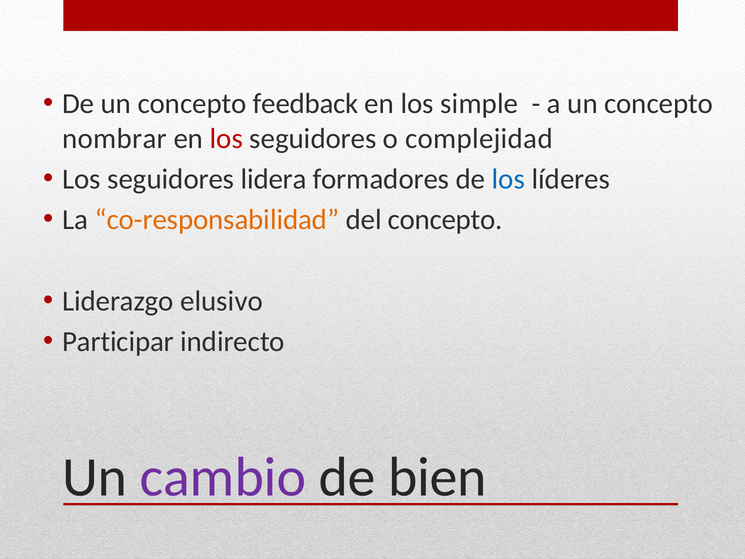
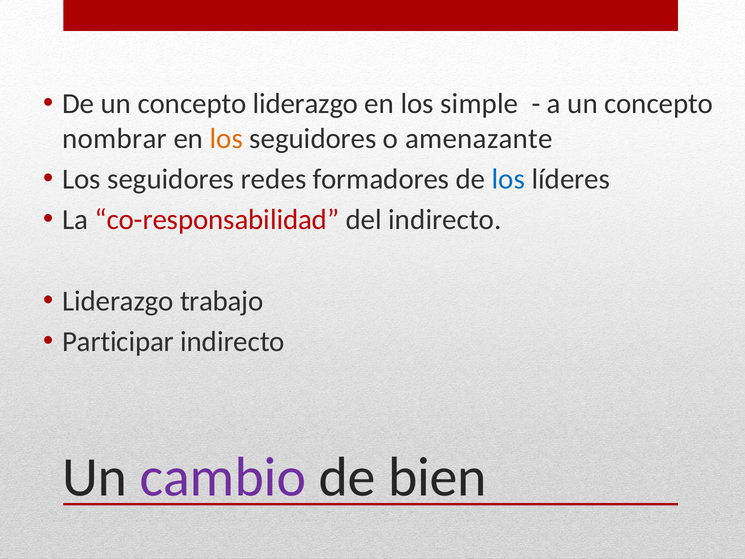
concepto feedback: feedback -> liderazgo (306, 104)
los colour: red -> orange (226, 139)
complejidad: complejidad -> amenazante (479, 139)
lidera: lidera -> redes (274, 179)
co-responsabilidad colour: orange -> red (217, 220)
del concepto: concepto -> indirecto (445, 220)
elusivo: elusivo -> trabajo (222, 301)
